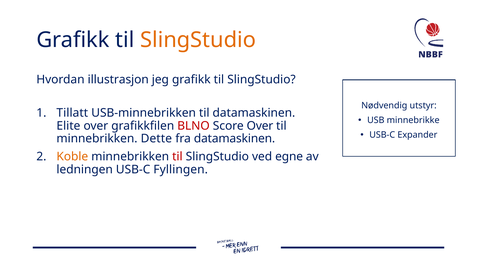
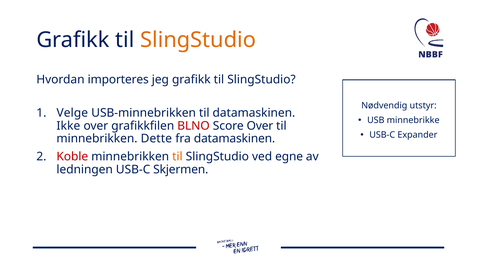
illustrasjon: illustrasjon -> importeres (118, 80)
Tillatt: Tillatt -> Velge (72, 113)
Elite: Elite -> Ikke (68, 126)
Koble colour: orange -> red (72, 157)
til colour: red -> orange (177, 157)
Fyllingen: Fyllingen -> Skjermen (181, 170)
